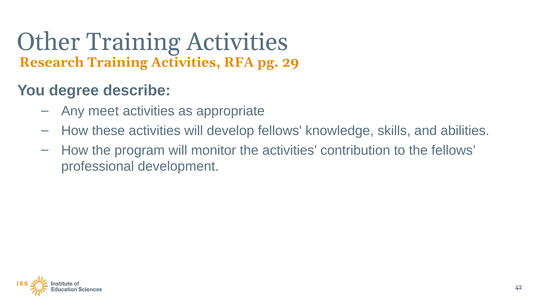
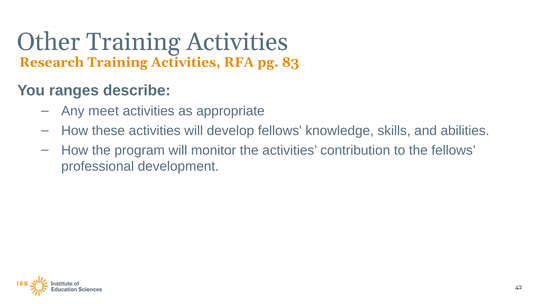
29: 29 -> 83 (290, 62)
degree: degree -> ranges (74, 91)
